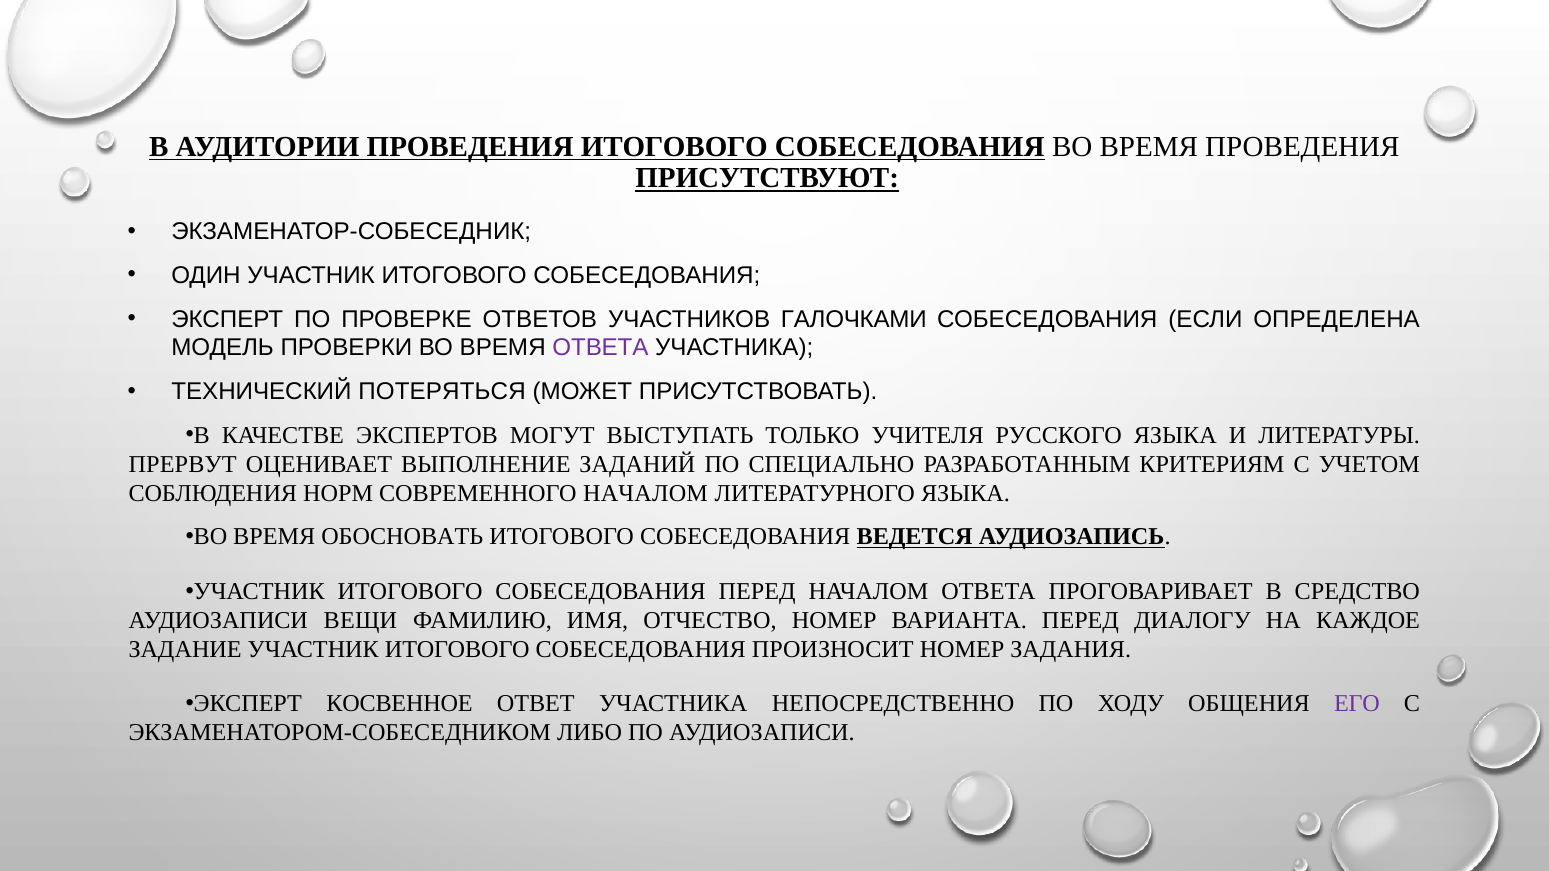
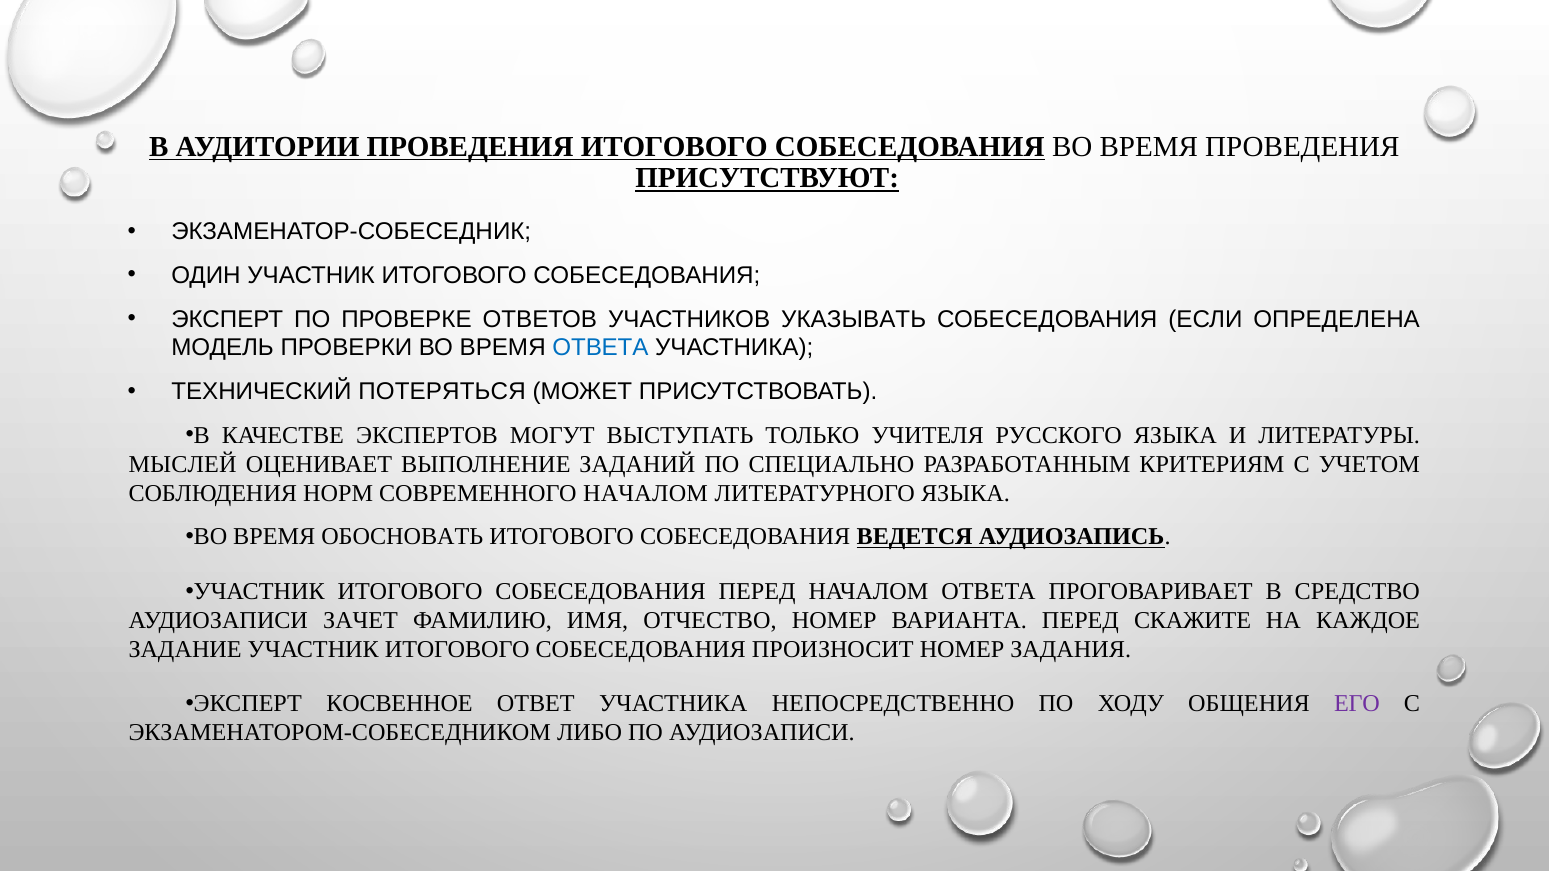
ГАЛОЧКАМИ: ГАЛОЧКАМИ -> УКАЗЫВАТЬ (854, 319)
ОТВЕТА colour: purple -> blue (600, 348)
ПРЕРВУТ: ПРЕРВУТ -> МЫСЛЕЙ (183, 464)
ВЕЩИ: ВЕЩИ -> ЗАЧЕТ (361, 621)
ДИАЛОГУ: ДИАЛОГУ -> СКАЖИТЕ (1193, 621)
